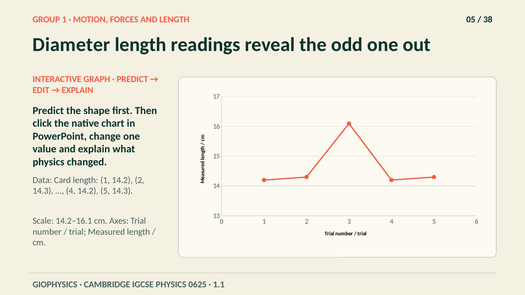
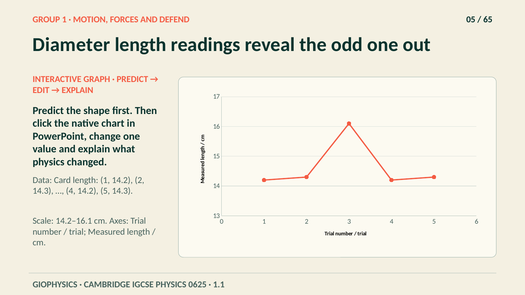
AND LENGTH: LENGTH -> DEFEND (174, 19)
38: 38 -> 65 (488, 19)
